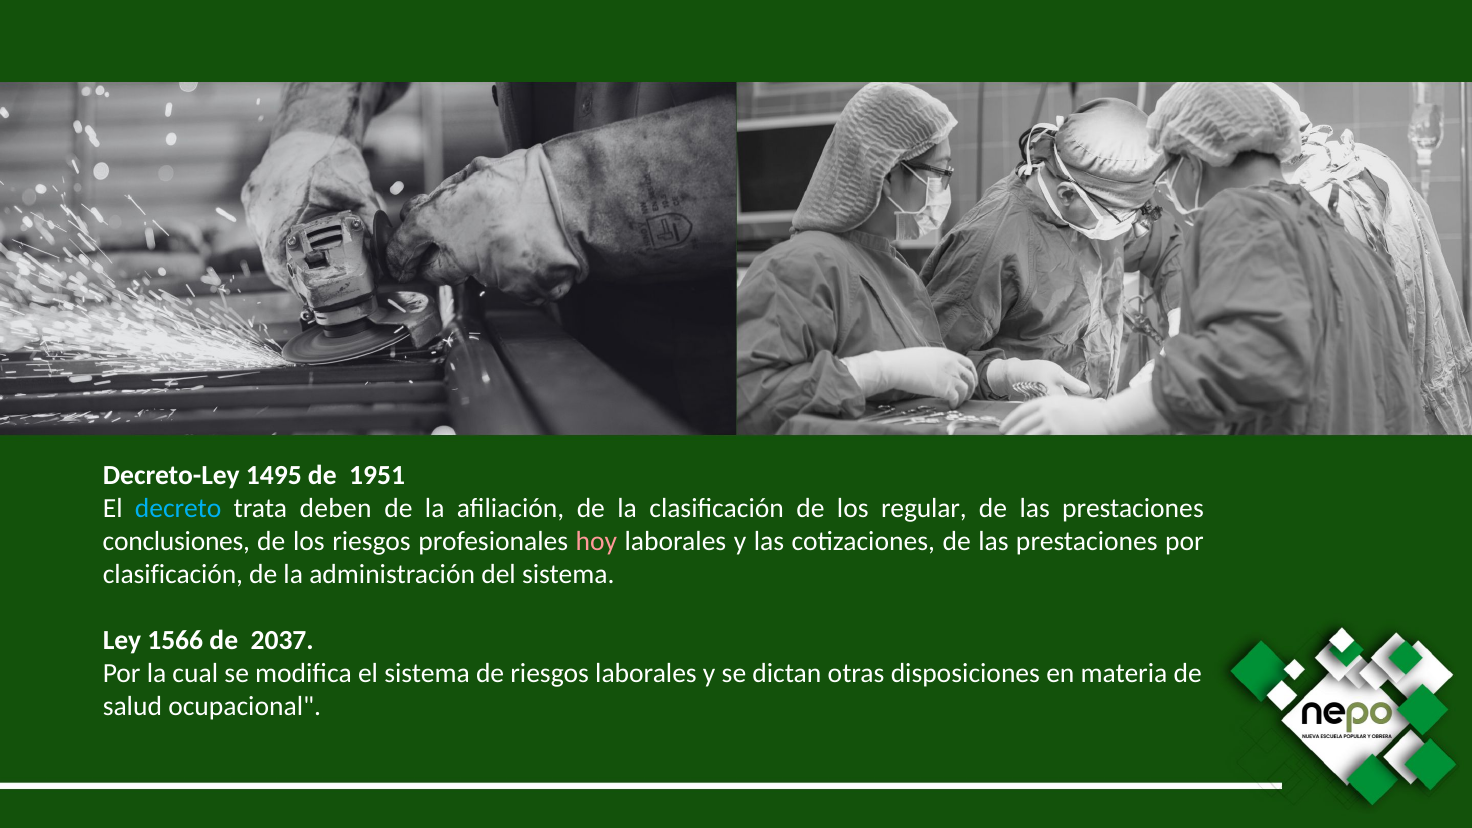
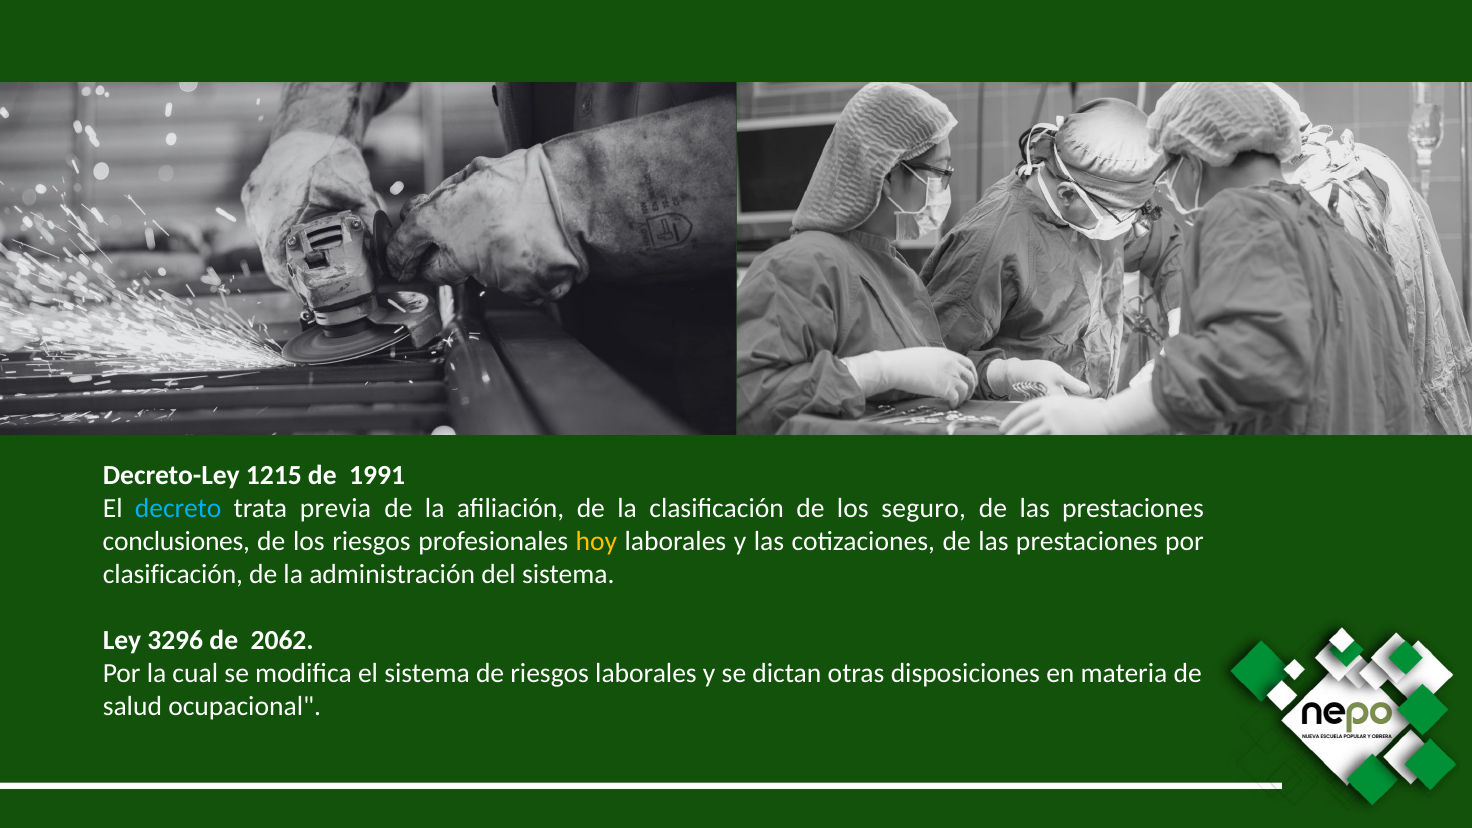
1495: 1495 -> 1215 (274, 475)
1951: 1951 -> 1991 (377, 475)
deben: deben -> previa (336, 508)
regular: regular -> seguro (924, 508)
hoy colour: pink -> yellow (596, 541)
1566: 1566 -> 3296 (175, 641)
2037: 2037 -> 2062 (282, 641)
